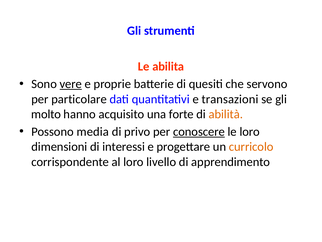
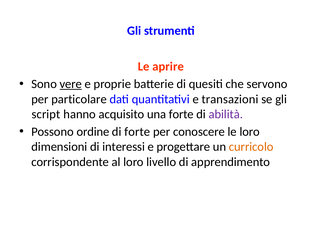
abilita: abilita -> aprire (168, 66)
molto: molto -> script (46, 114)
abilità colour: orange -> purple (226, 114)
media: media -> ordine (93, 132)
di privo: privo -> forte (137, 132)
conoscere underline: present -> none (199, 132)
